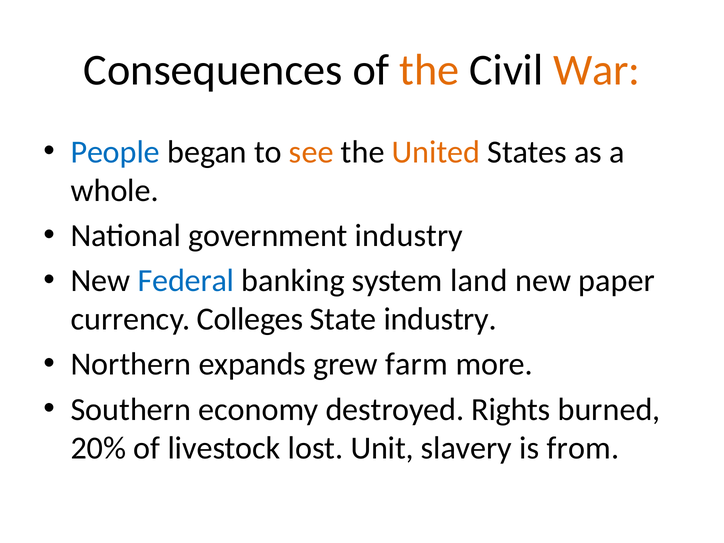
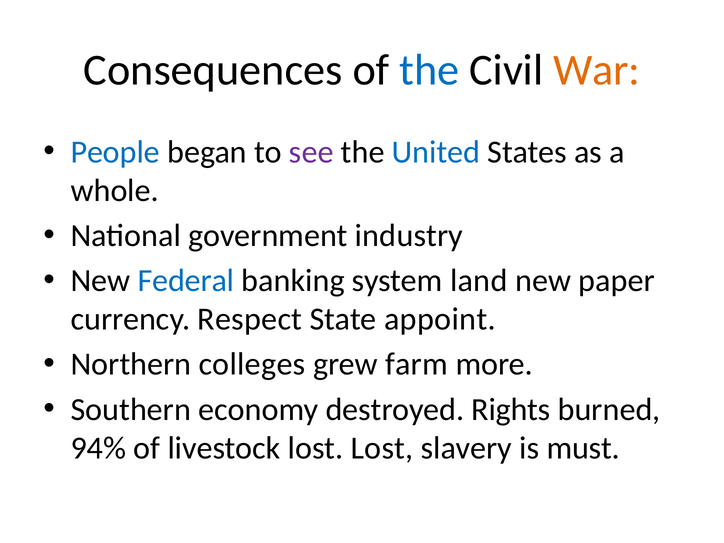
the colour: orange -> blue (429, 70)
see colour: orange -> purple (311, 152)
United colour: orange -> blue (436, 152)
Colleges: Colleges -> Respect (250, 319)
State industry: industry -> appoint (440, 319)
expands: expands -> colleges (252, 364)
20%: 20% -> 94% (98, 448)
lost Unit: Unit -> Lost (382, 448)
from: from -> must (583, 448)
